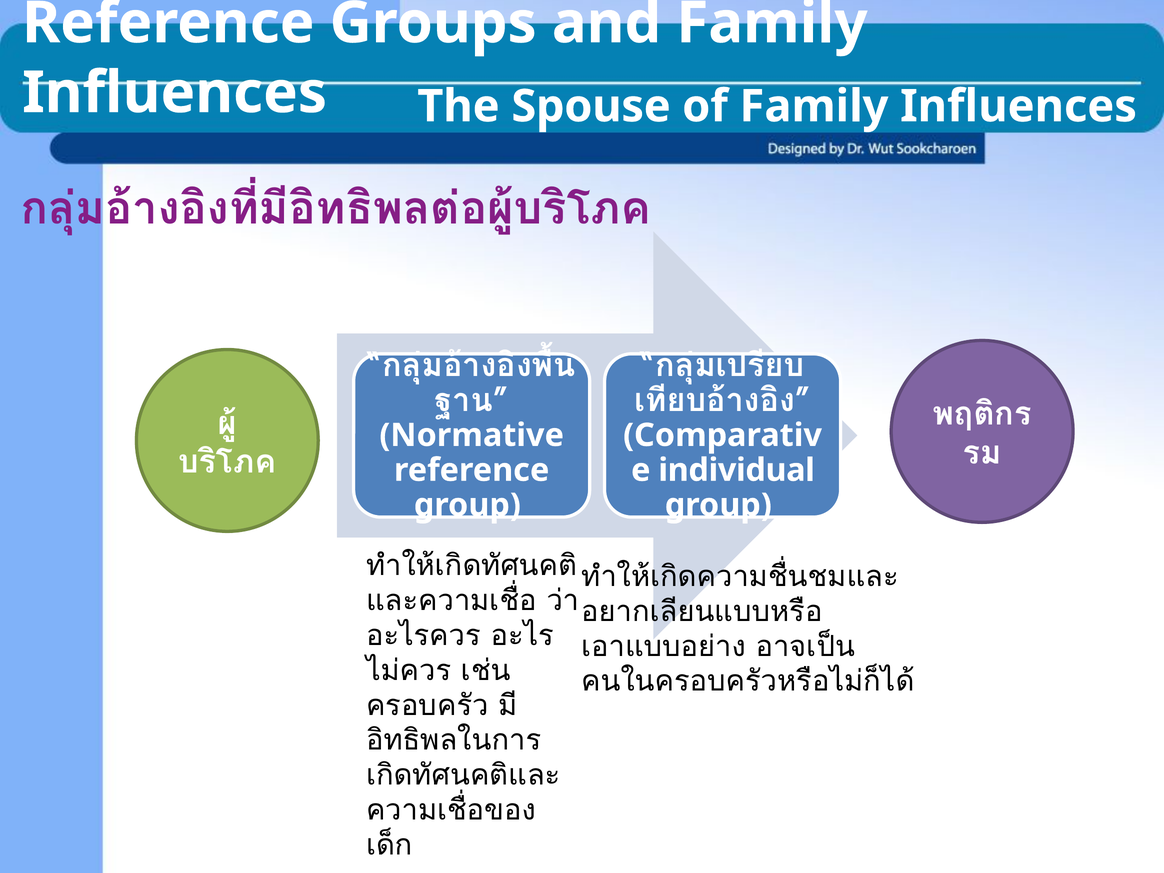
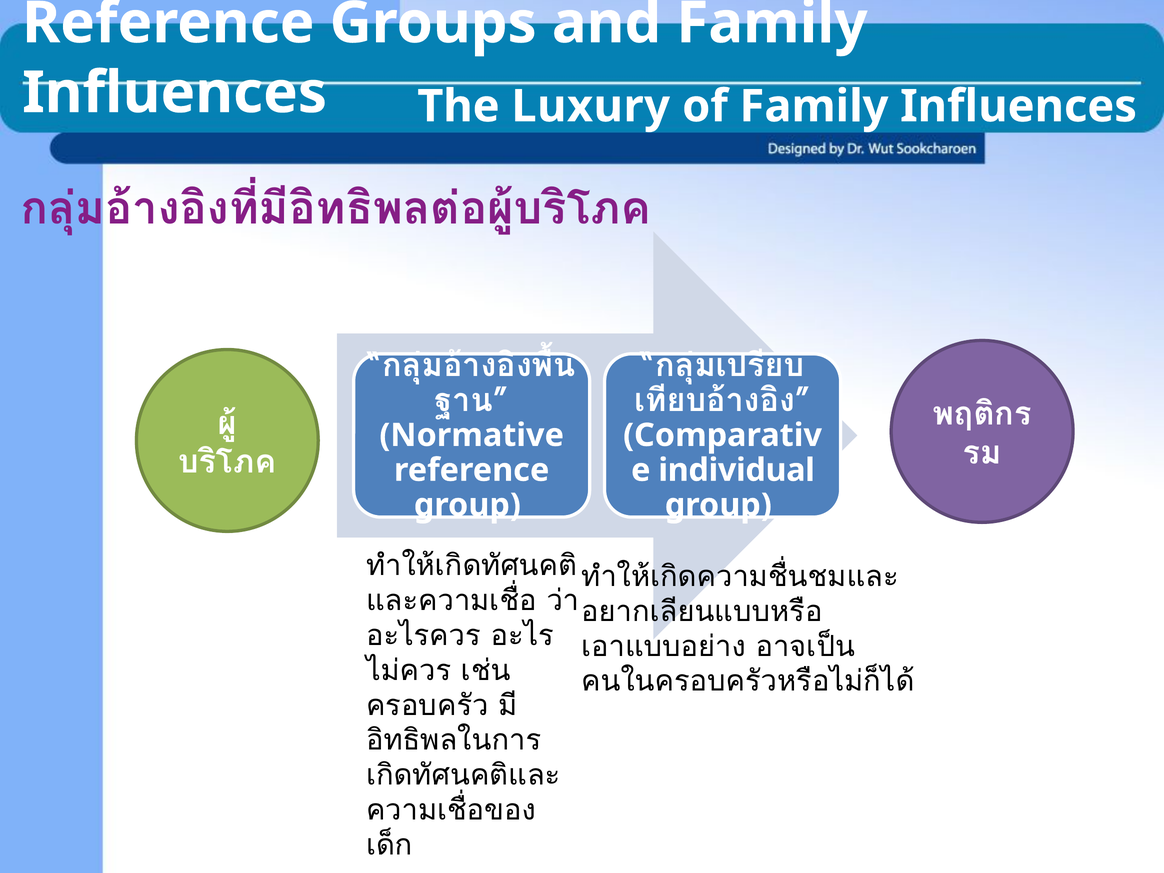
Spouse: Spouse -> Luxury (591, 106)
